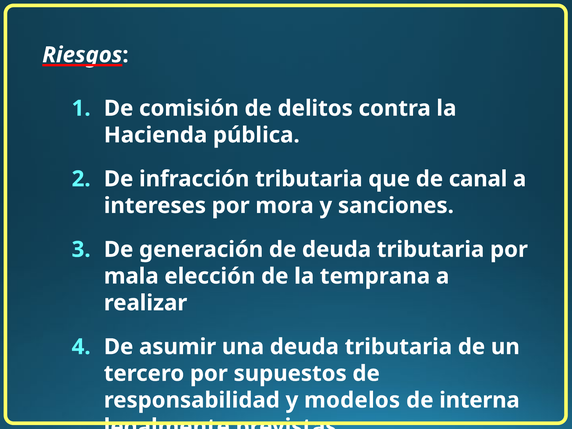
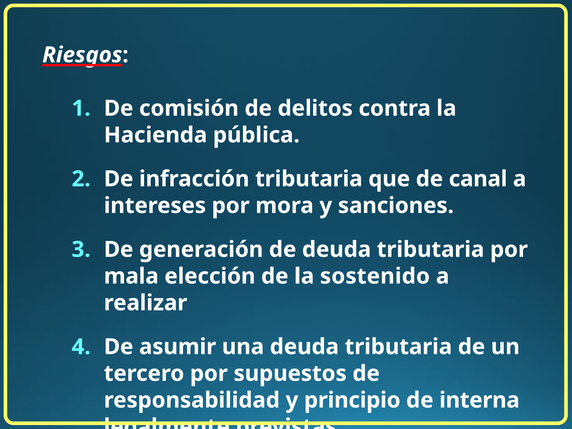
temprana: temprana -> sostenido (375, 276)
modelos: modelos -> principio (352, 400)
